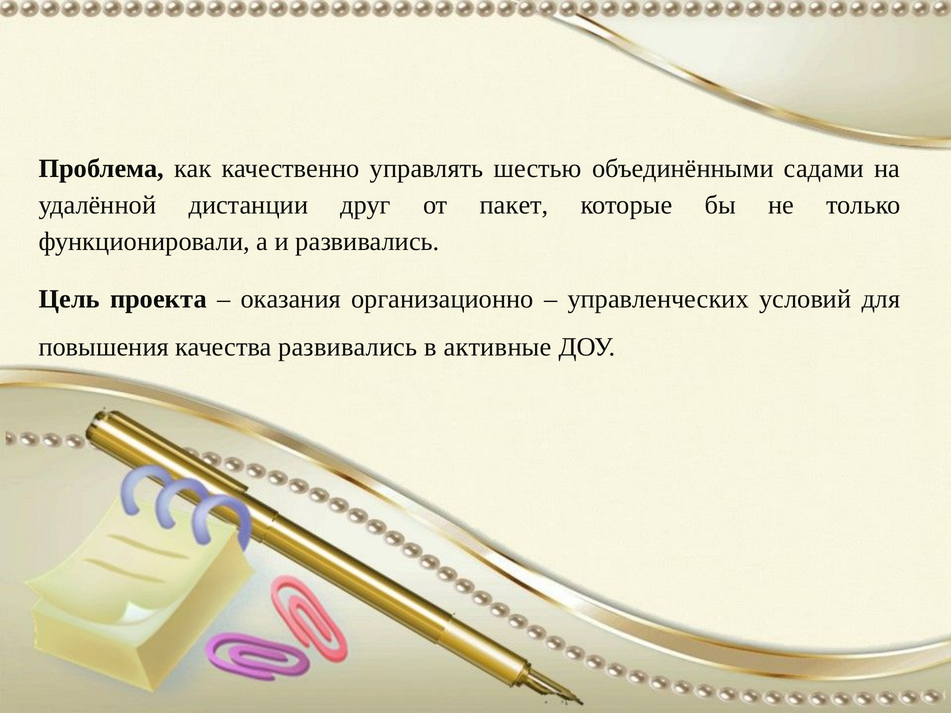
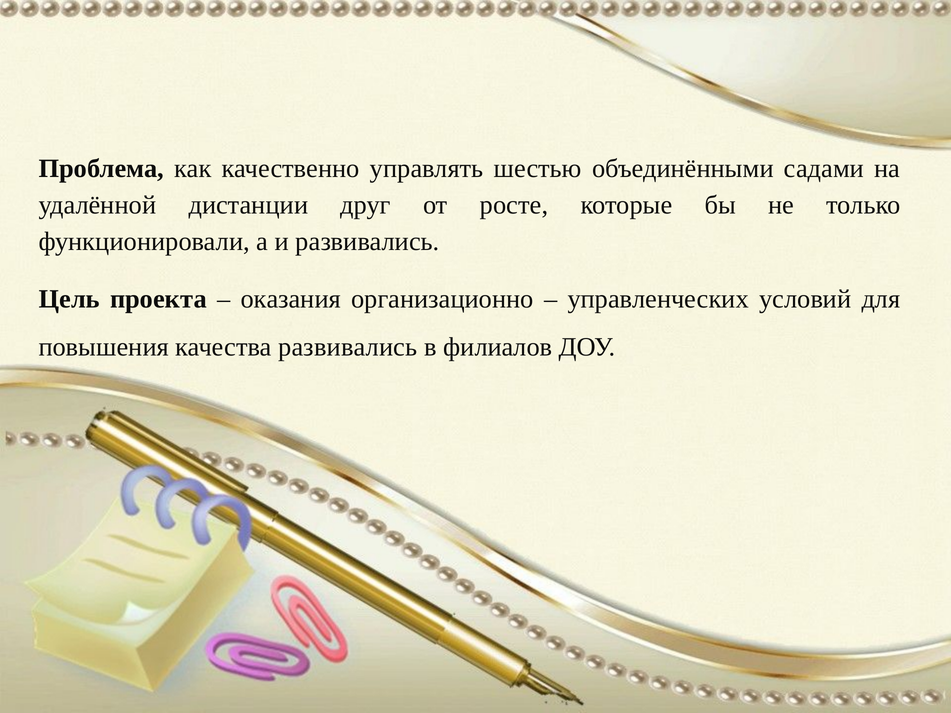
пакет: пакет -> росте (514, 205)
активные: активные -> филиалов (498, 347)
